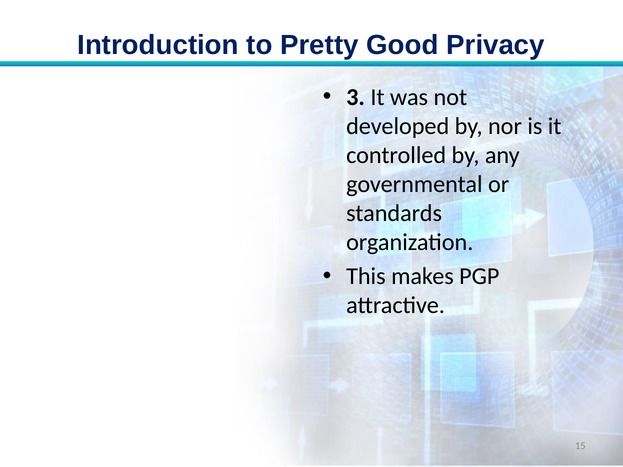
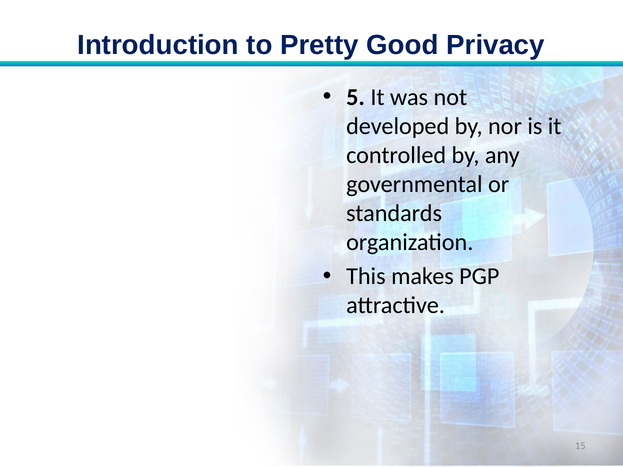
3: 3 -> 5 (356, 97)
